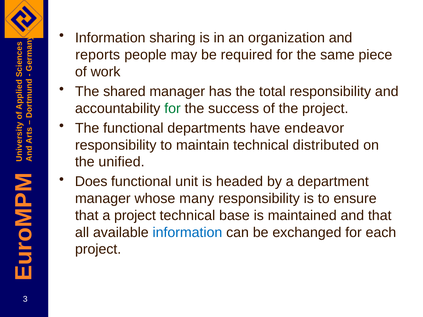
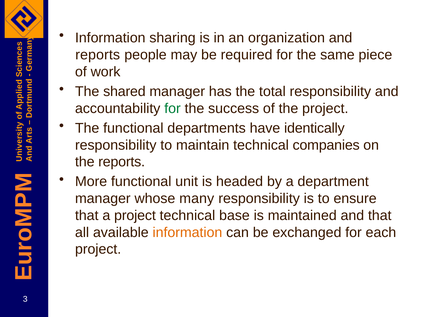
endeavor: endeavor -> identically (314, 128)
distributed: distributed -> companies (326, 145)
the unified: unified -> reports (122, 162)
Does: Does -> More (91, 182)
information colour: blue -> orange (187, 233)
